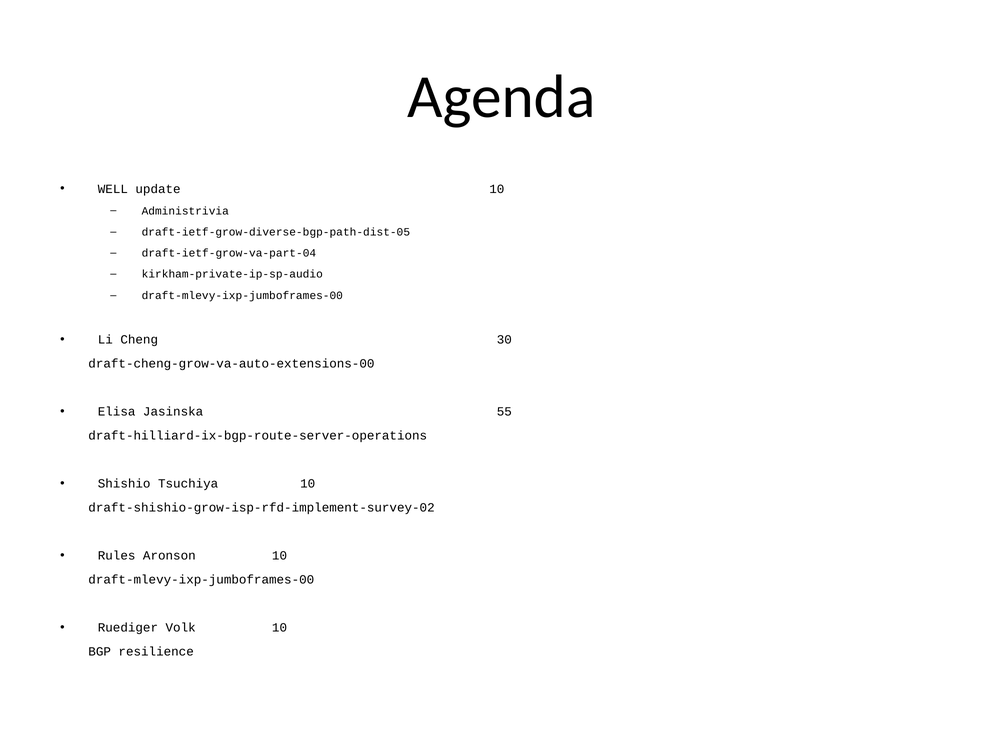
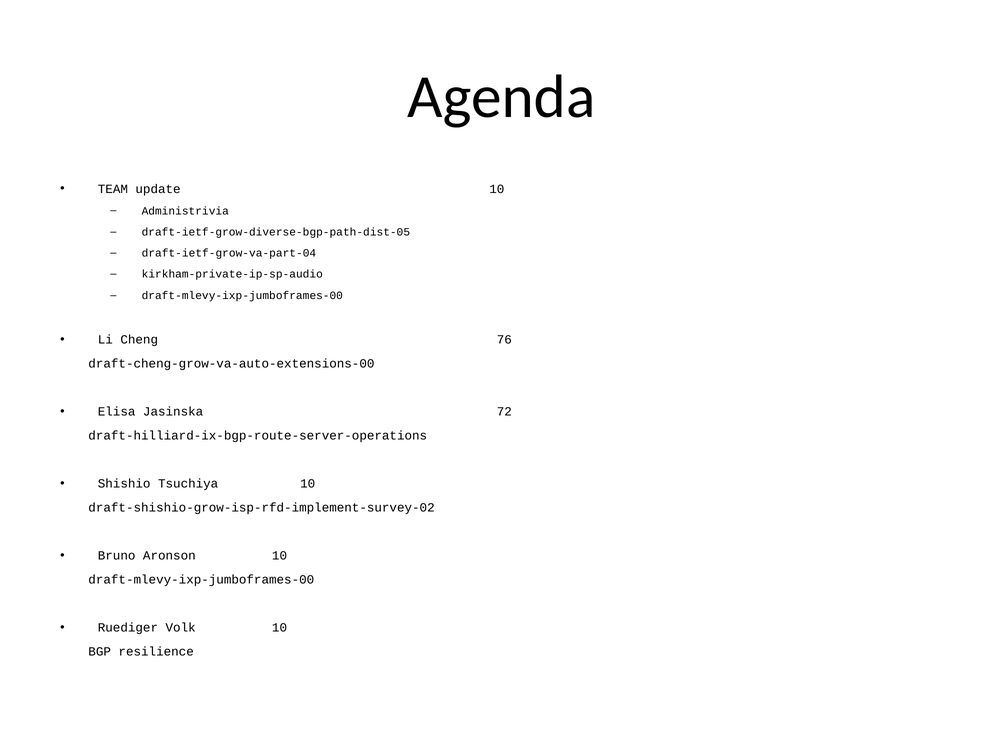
WELL: WELL -> TEAM (113, 189)
30: 30 -> 76 (504, 340)
55: 55 -> 72 (504, 412)
Rules: Rules -> Bruno (117, 556)
